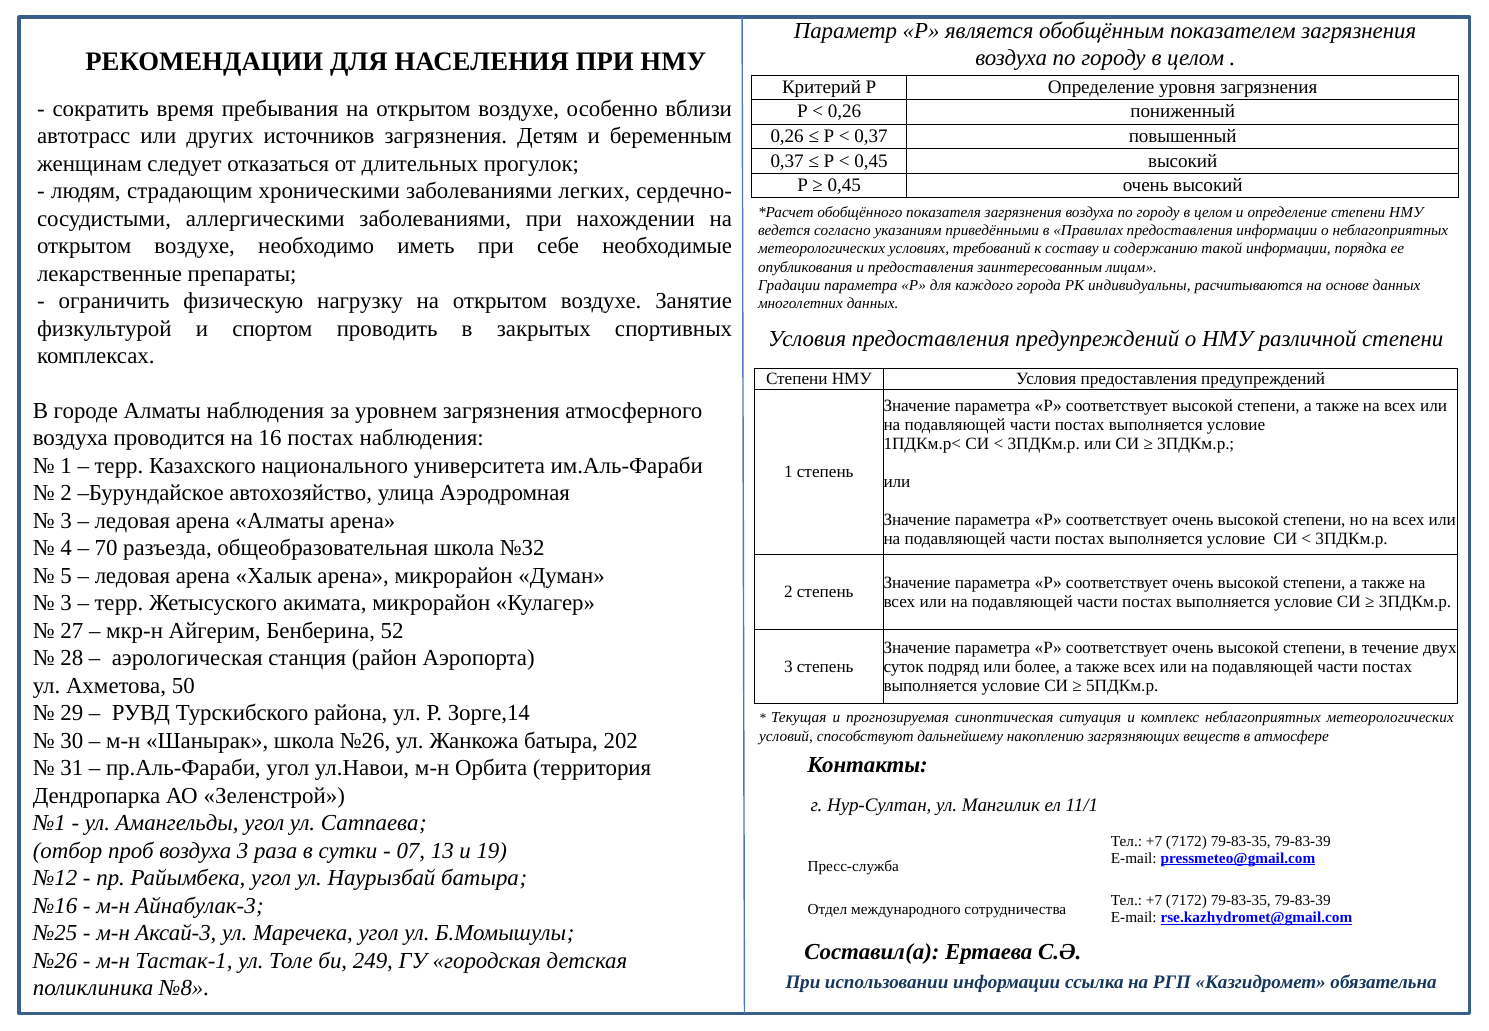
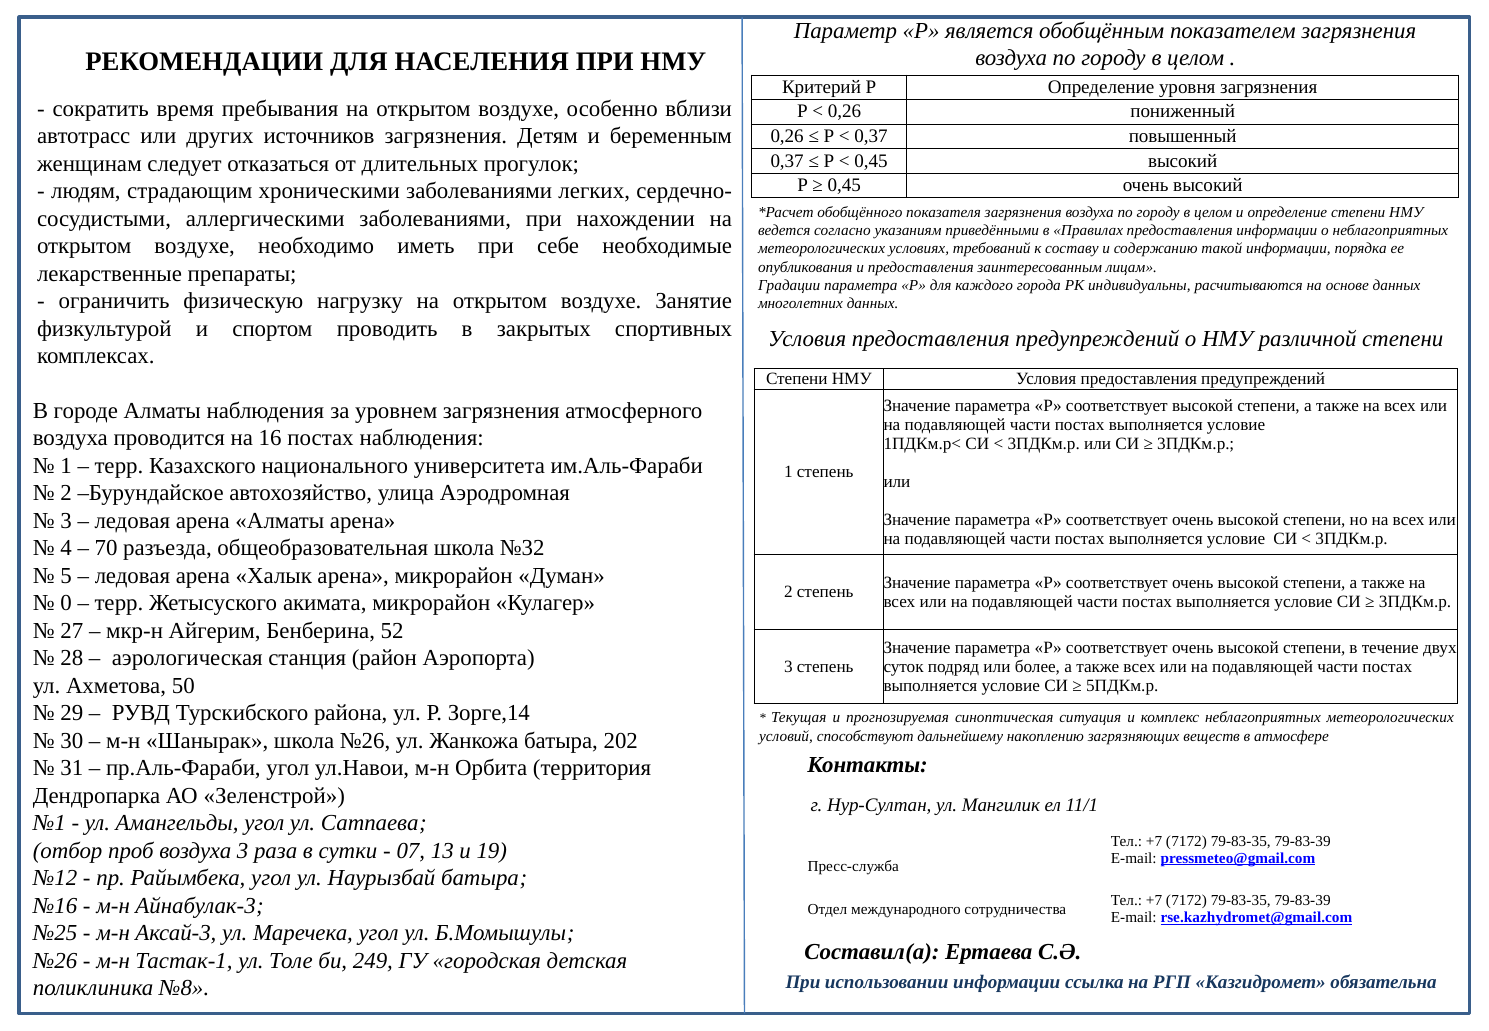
3: 3 -> 0 (66, 603)
